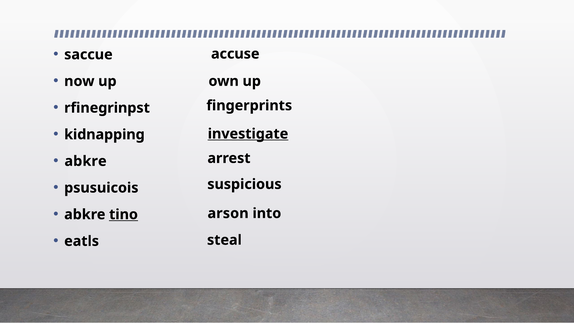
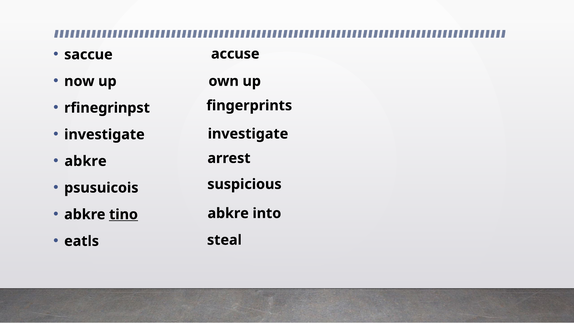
kidnapping: kidnapping -> investigate (104, 134)
investigate underline: present -> none (248, 134)
arson: arson -> abkre (228, 213)
